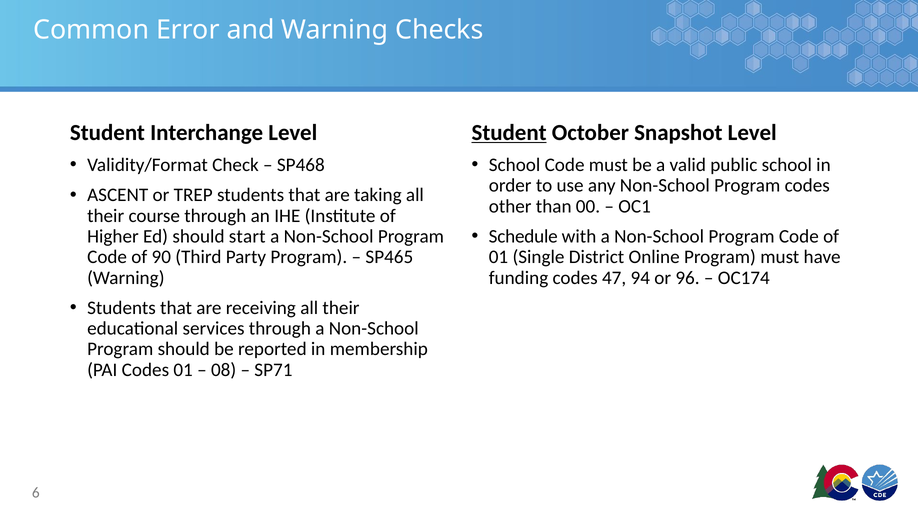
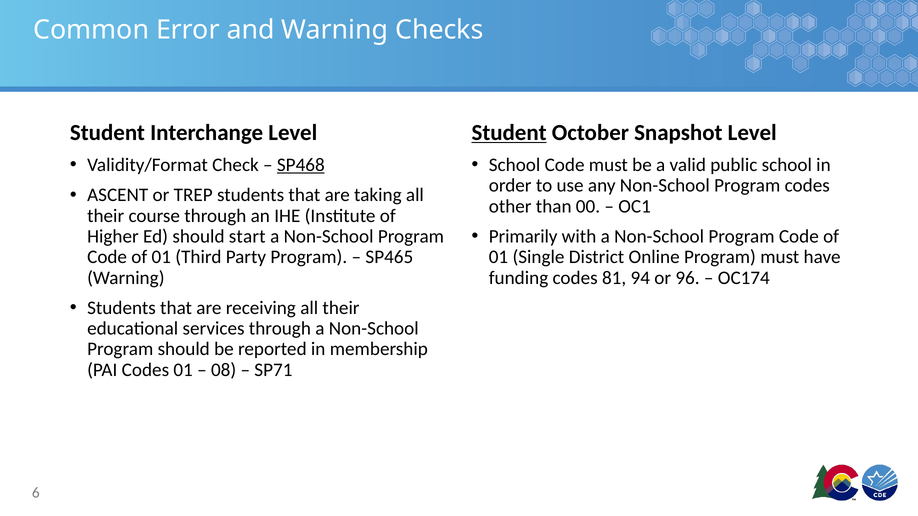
SP468 underline: none -> present (301, 165)
Schedule: Schedule -> Primarily (523, 237)
90: 90 -> 01 (161, 257)
47: 47 -> 81 (614, 278)
